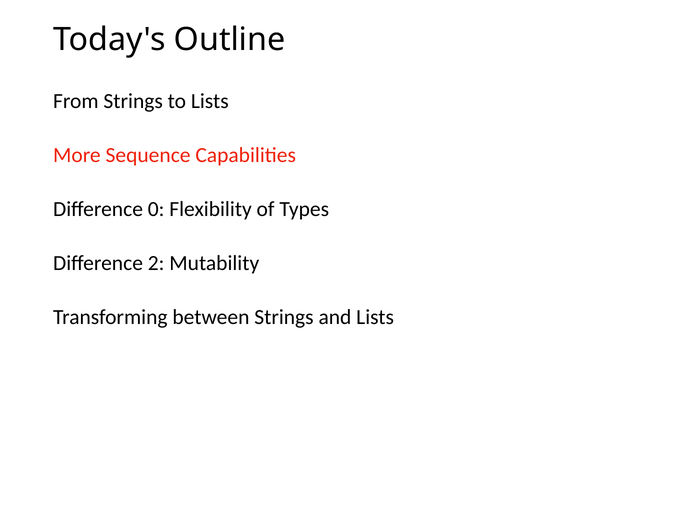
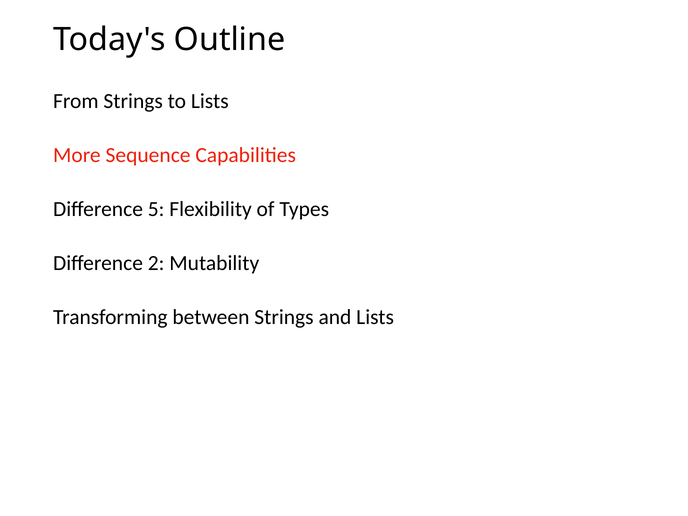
0: 0 -> 5 (156, 209)
